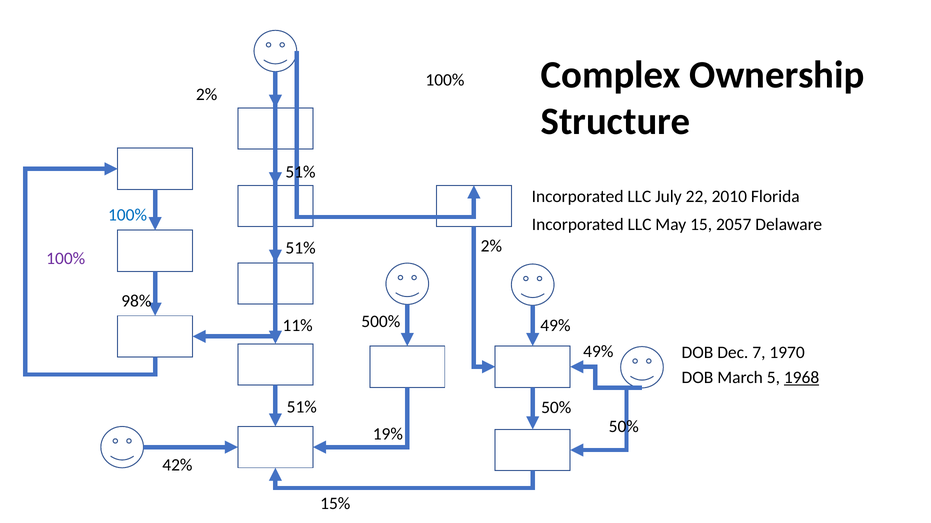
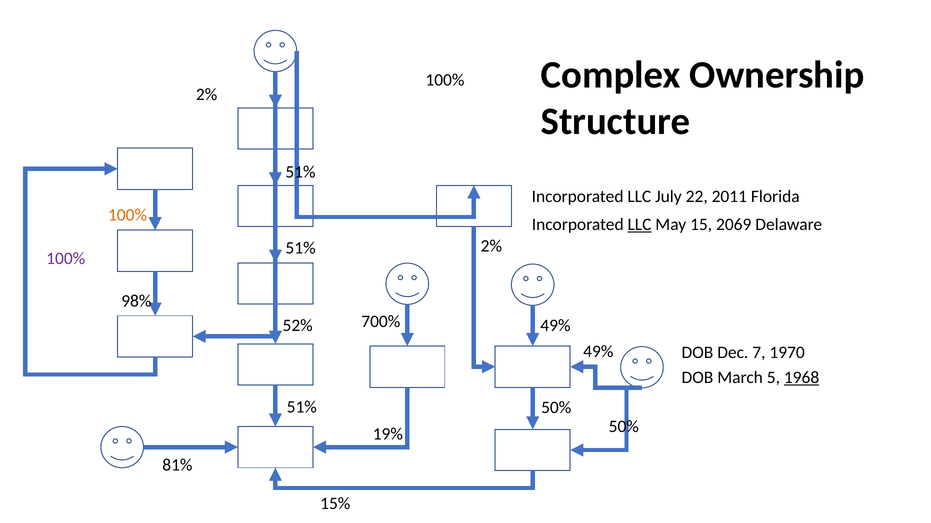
2010: 2010 -> 2011 (729, 197)
100% colour: blue -> orange (128, 215)
LLC underline: none -> present (640, 225)
2057: 2057 -> 2069 (734, 225)
500%: 500% -> 700% (381, 322)
11%: 11% -> 52% (298, 326)
42%: 42% -> 81% (177, 466)
